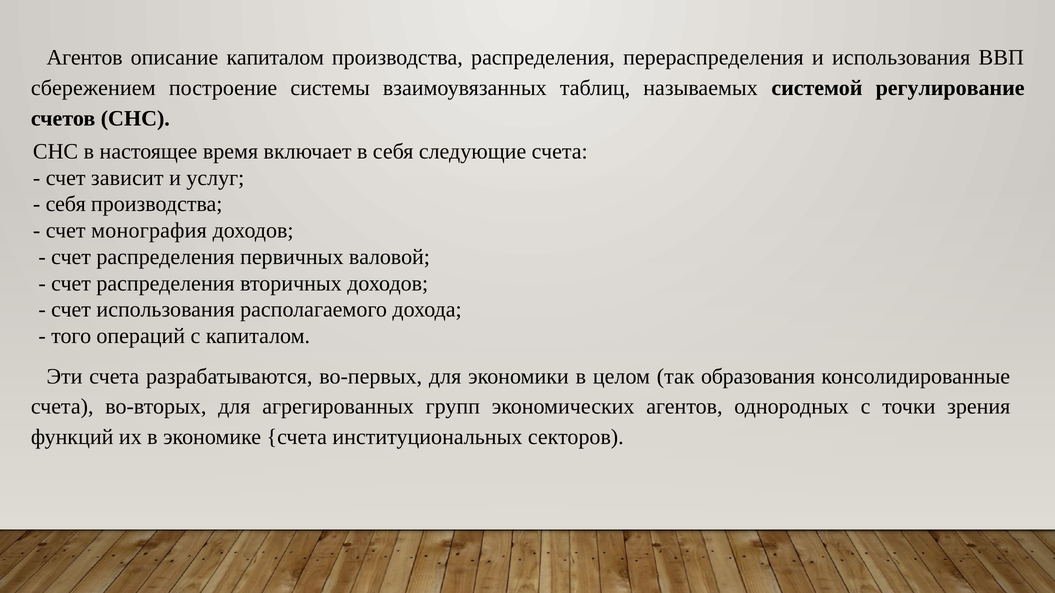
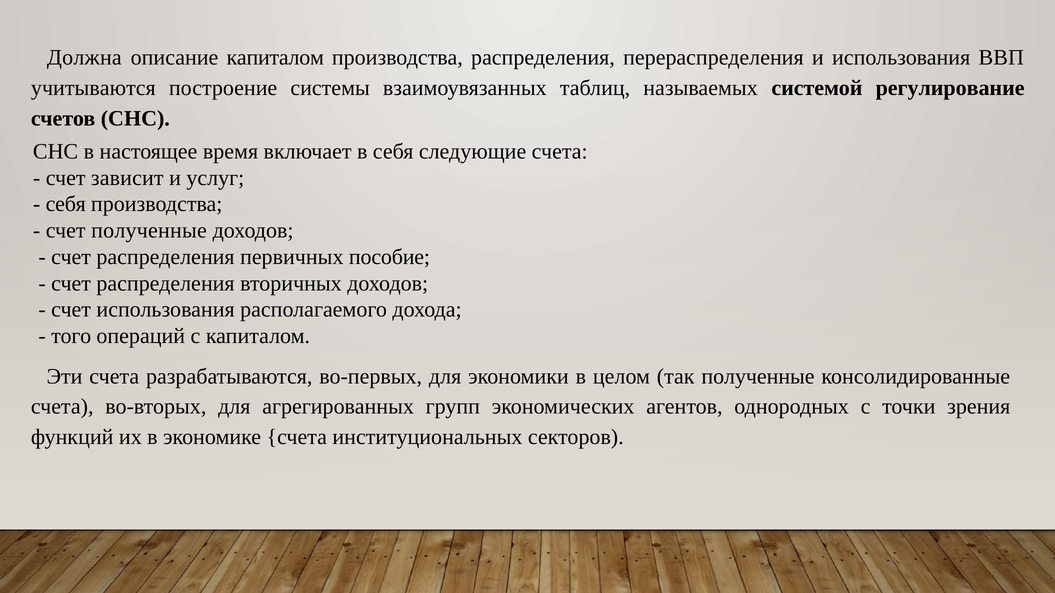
Агентов: Агентов -> Должна (84, 58)
сбережением: сбережением -> учитываются (93, 88)
счет монография: монография -> полученные (149, 231)
валовой: валовой -> пособие (390, 257)
так образования: образования -> полученные (758, 377)
